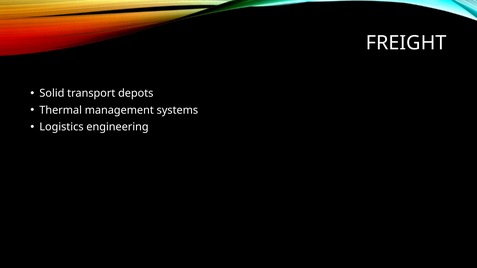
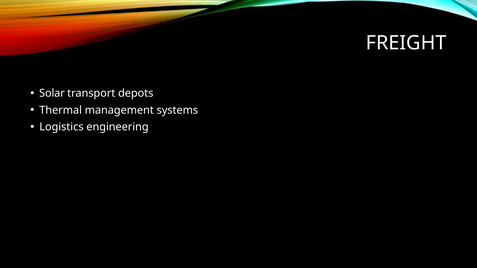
Solid: Solid -> Solar (52, 93)
